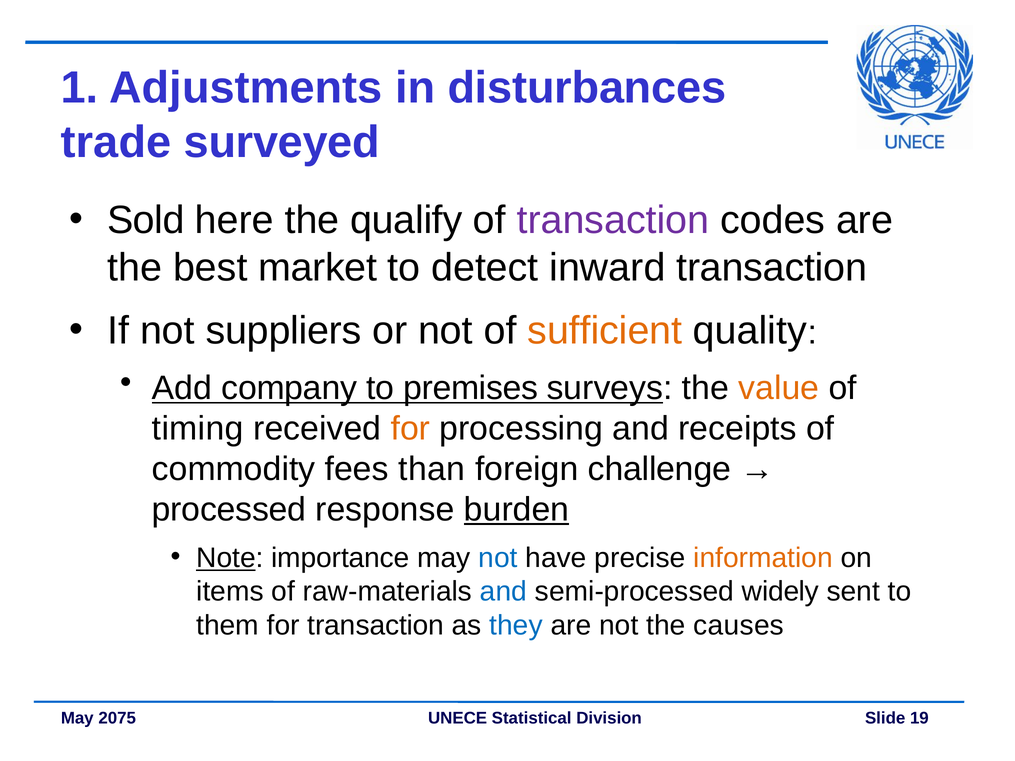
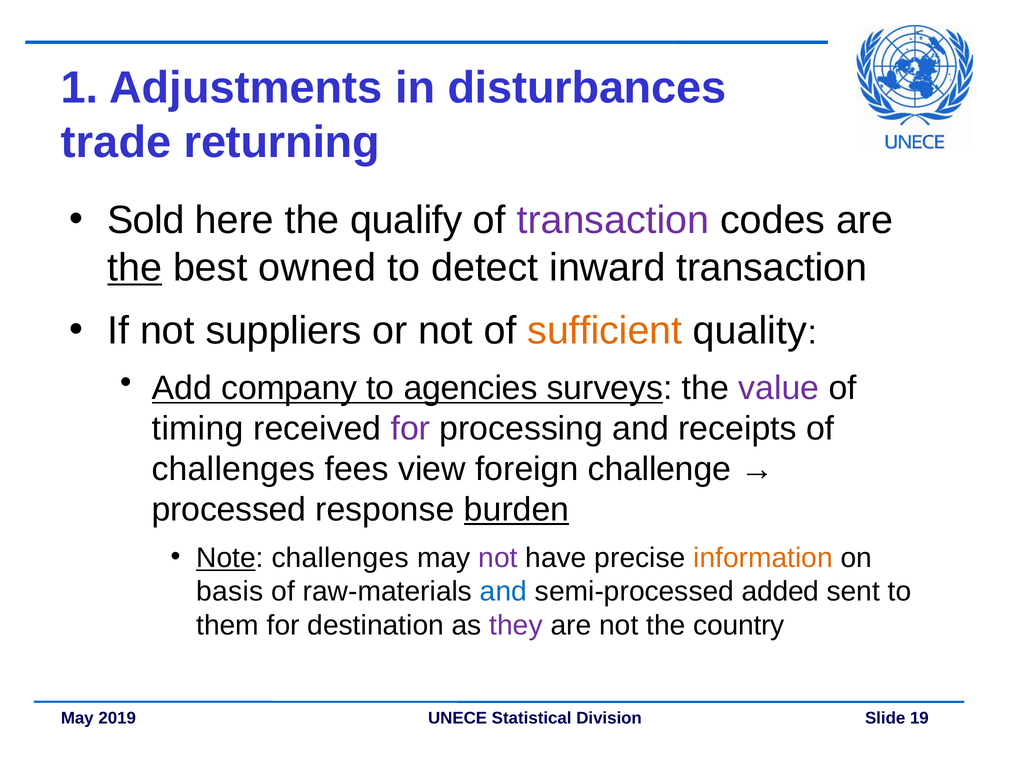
surveyed: surveyed -> returning (282, 142)
the underline: none -> present (135, 268)
market: market -> owned (317, 268)
premises: premises -> agencies (471, 388)
value colour: orange -> purple (779, 388)
for colour: orange -> purple (410, 429)
commodity: commodity -> challenges (234, 469)
than: than -> view (432, 469)
Note importance: importance -> challenges (340, 558)
not colour: blue -> purple (498, 558)
items: items -> basis (230, 592)
widely: widely -> added (781, 592)
for transaction: transaction -> destination (376, 626)
they colour: blue -> purple (516, 626)
causes: causes -> country (739, 626)
2075: 2075 -> 2019 (117, 718)
